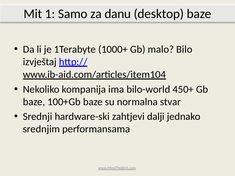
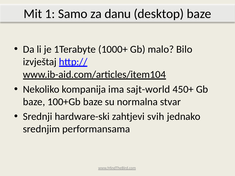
bilo-world: bilo-world -> sajt-world (148, 89)
dalji: dalji -> svih (156, 117)
